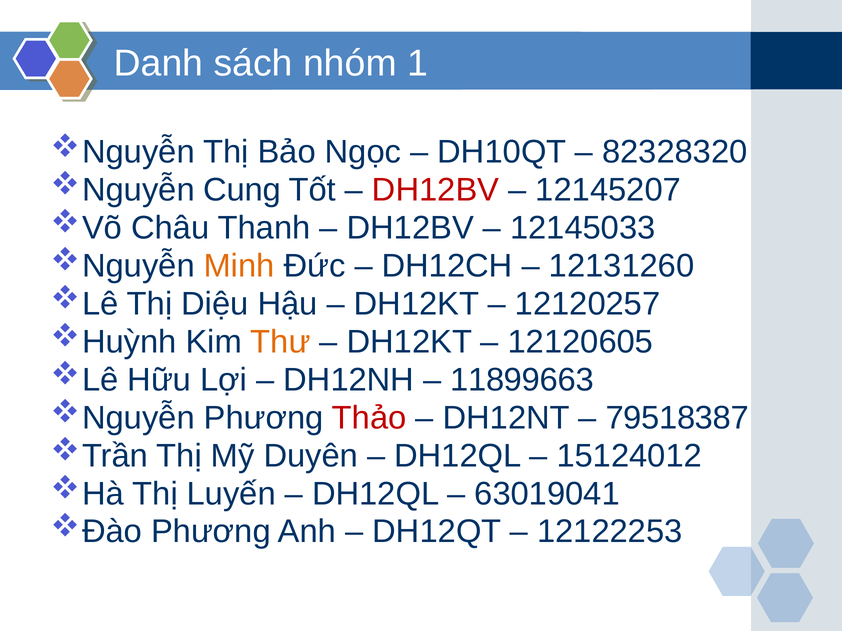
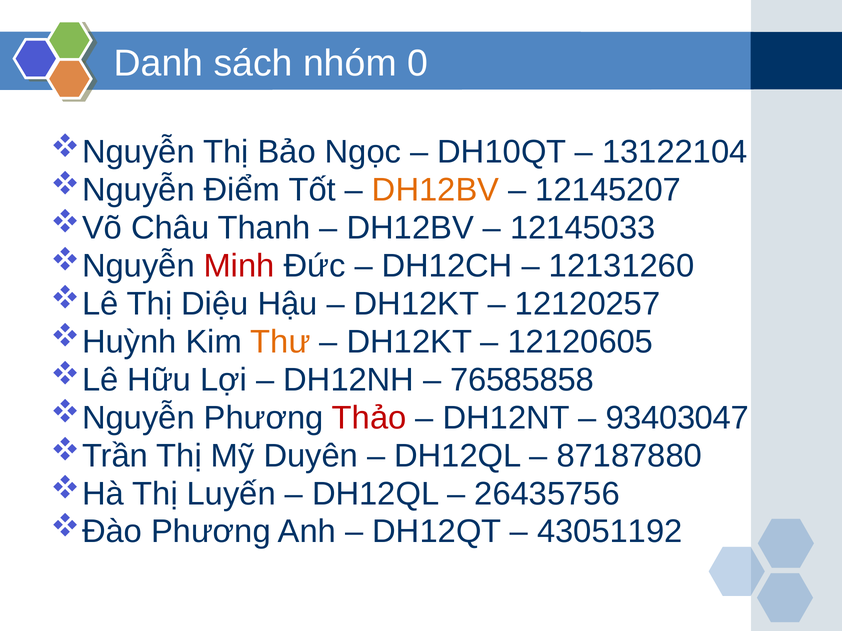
1: 1 -> 0 (417, 64)
82328320: 82328320 -> 13122104 (675, 152)
Cung: Cung -> Điểm (242, 190)
DH12BV colour: red -> orange (436, 190)
Minh colour: orange -> red (239, 266)
11899663: 11899663 -> 76585858 (522, 380)
79518387: 79518387 -> 93403047 (677, 418)
15124012: 15124012 -> 87187880 (629, 456)
63019041: 63019041 -> 26435756 (547, 494)
12122253: 12122253 -> 43051192 (610, 532)
